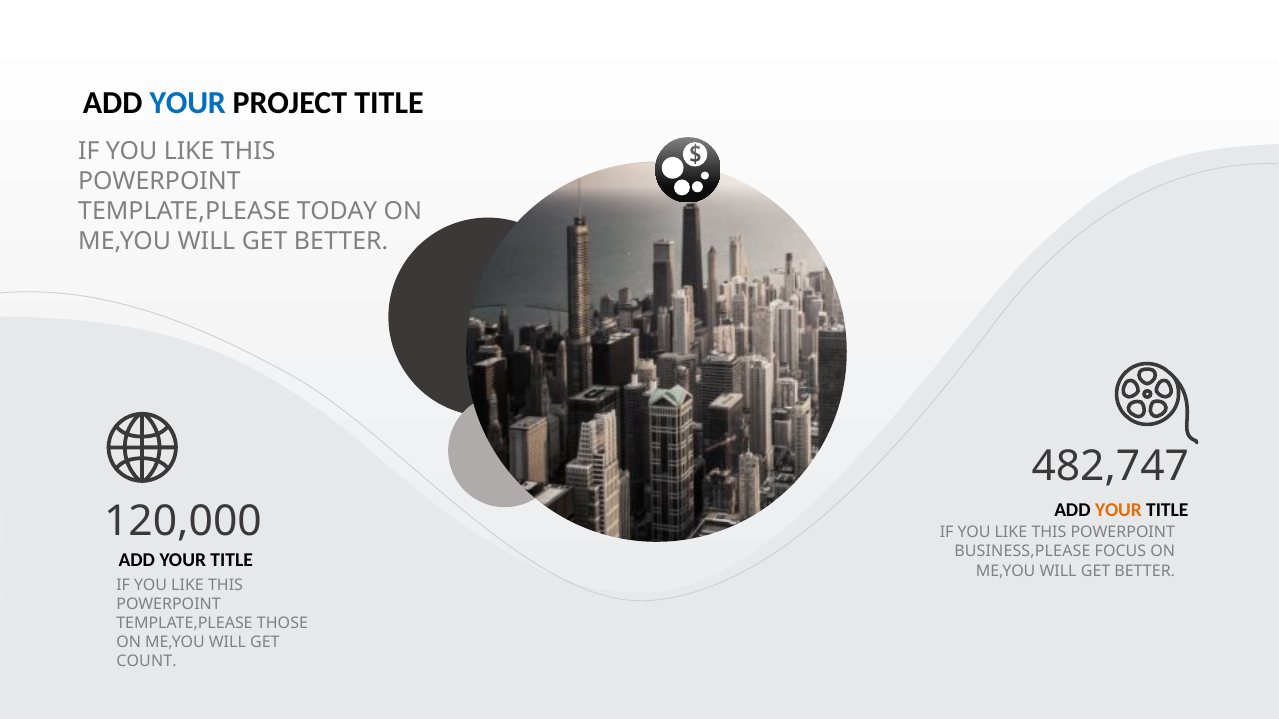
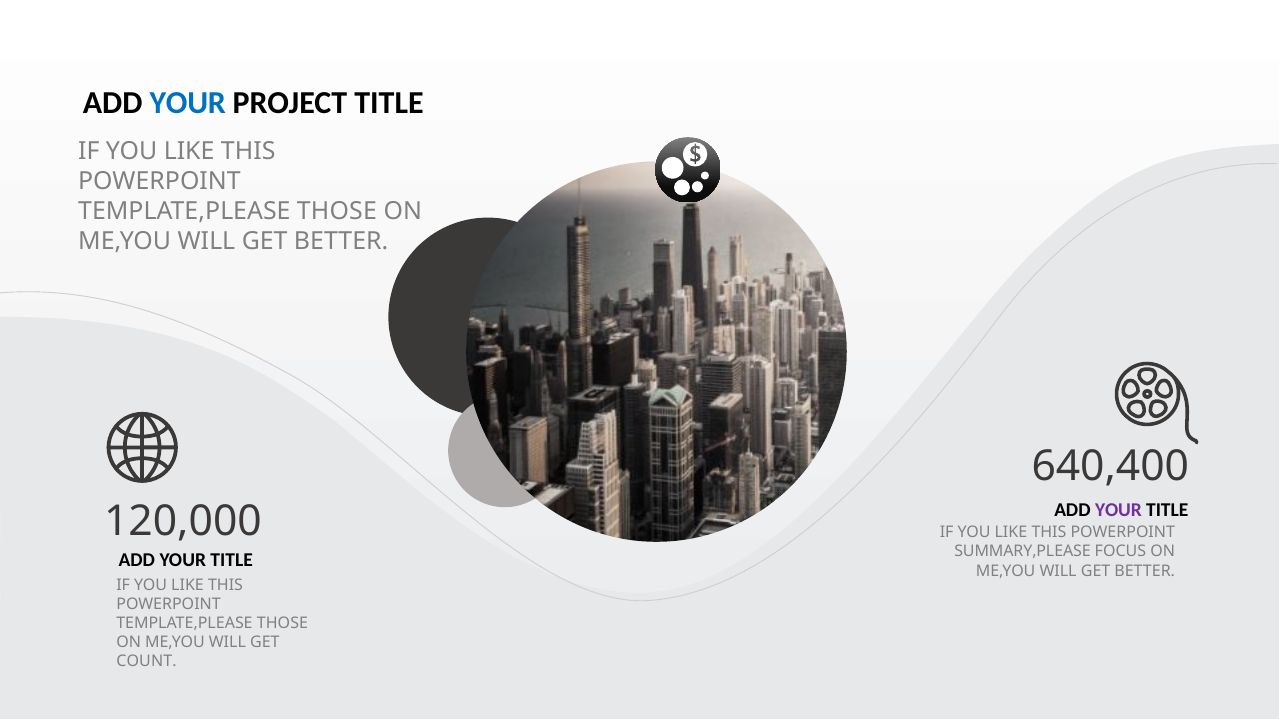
TODAY: TODAY -> THOSE (337, 211)
482,747: 482,747 -> 640,400 (1110, 466)
YOUR colour: orange -> purple (1118, 511)
BUSINESS,PLEASE: BUSINESS,PLEASE -> SUMMARY,PLEASE (1023, 552)
